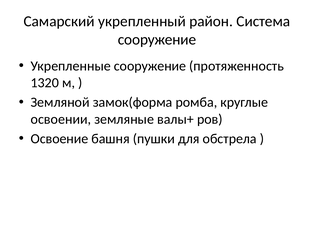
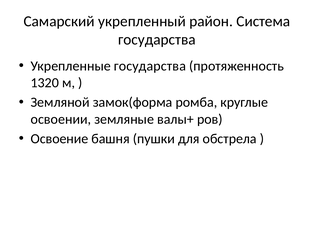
сооружение: сооружение -> государства (157, 40)
Укрепленные сооружение: сооружение -> государства (150, 66)
